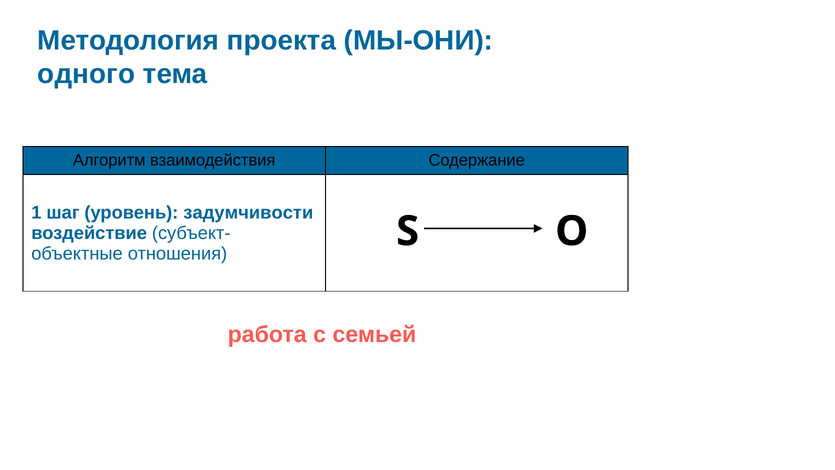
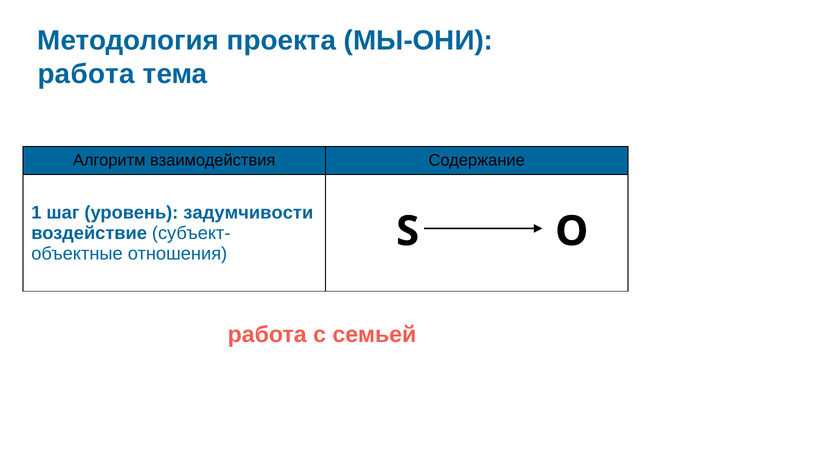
одного: одного -> работа (86, 74)
